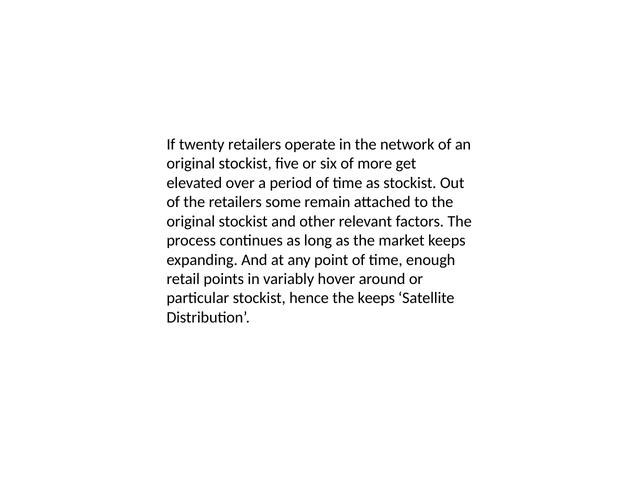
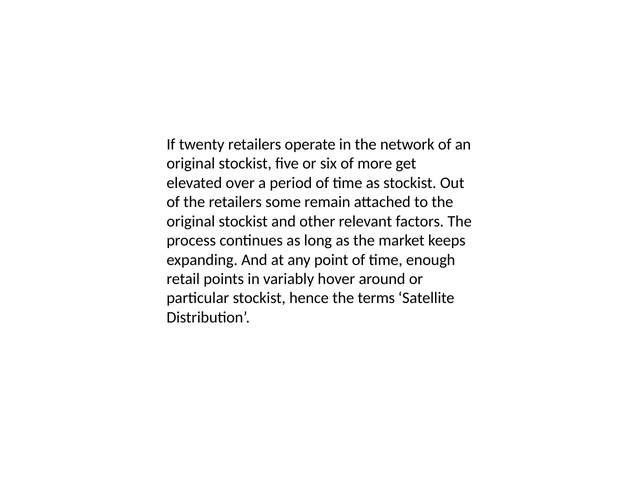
the keeps: keeps -> terms (376, 298)
